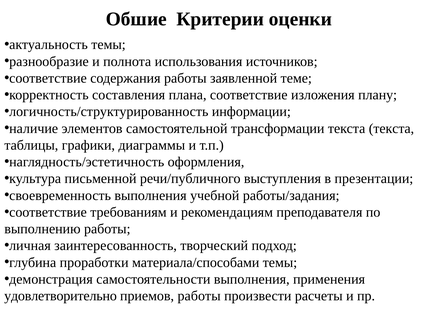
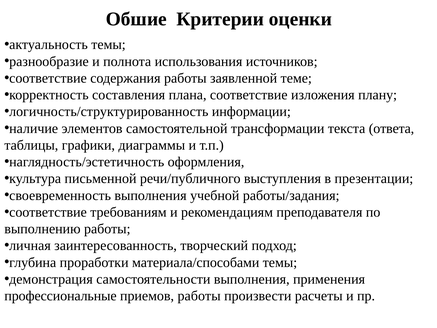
текста текста: текста -> ответа (391, 128)
удовлетворительно: удовлетворительно -> профессиональные (60, 296)
